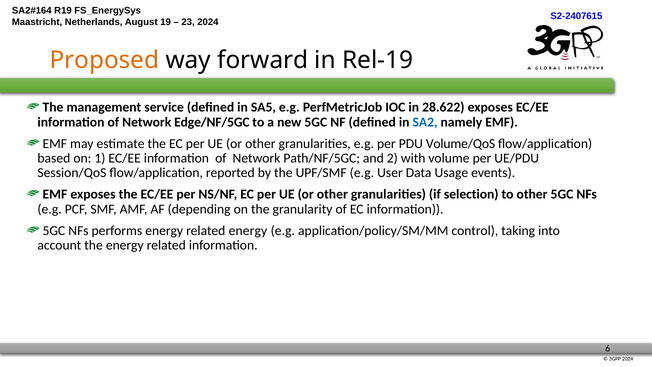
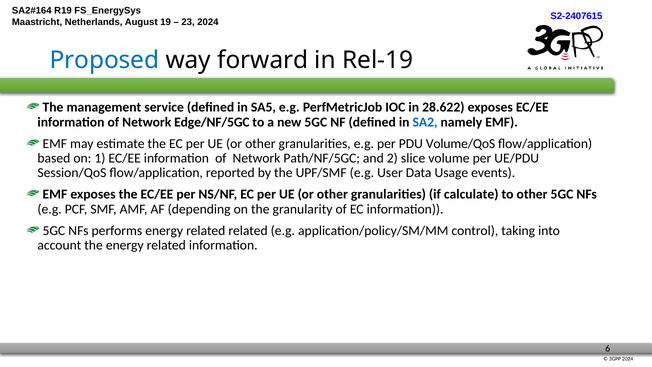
Proposed colour: orange -> blue (104, 60)
with: with -> slice (413, 158)
selection: selection -> calculate (471, 194)
related energy: energy -> related (248, 230)
